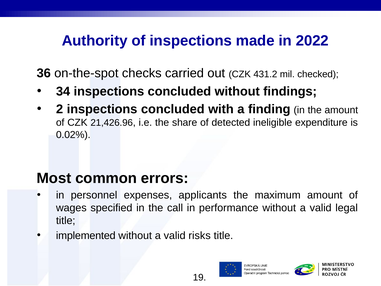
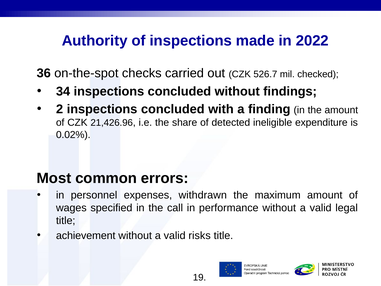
431.2: 431.2 -> 526.7 (265, 74)
applicants: applicants -> withdrawn (203, 195)
implemented: implemented -> achievement (86, 235)
